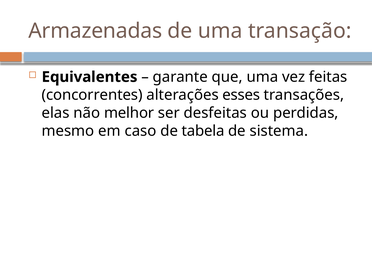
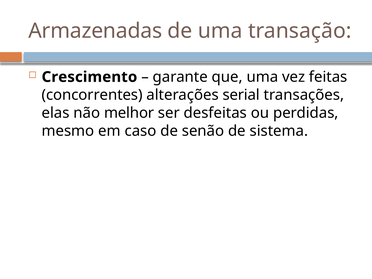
Equivalentes: Equivalentes -> Crescimento (89, 77)
esses: esses -> serial (241, 95)
tabela: tabela -> senão (203, 131)
